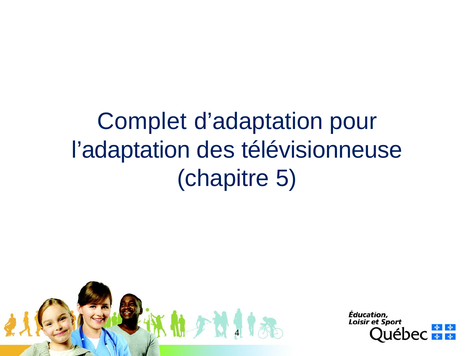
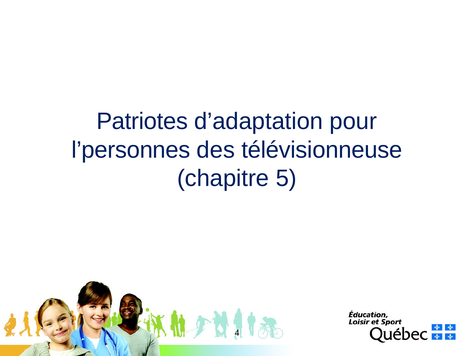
Complet: Complet -> Patriotes (142, 121)
l’adaptation: l’adaptation -> l’personnes (131, 150)
